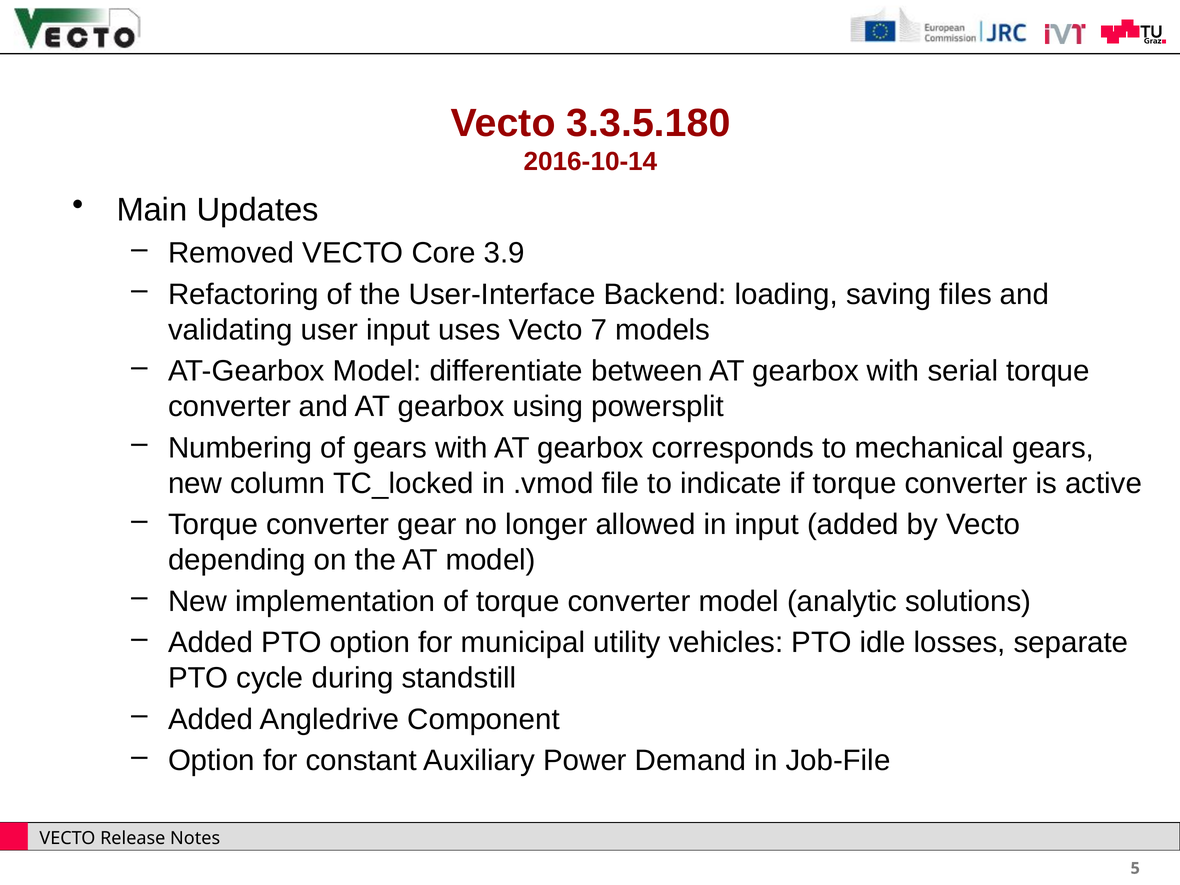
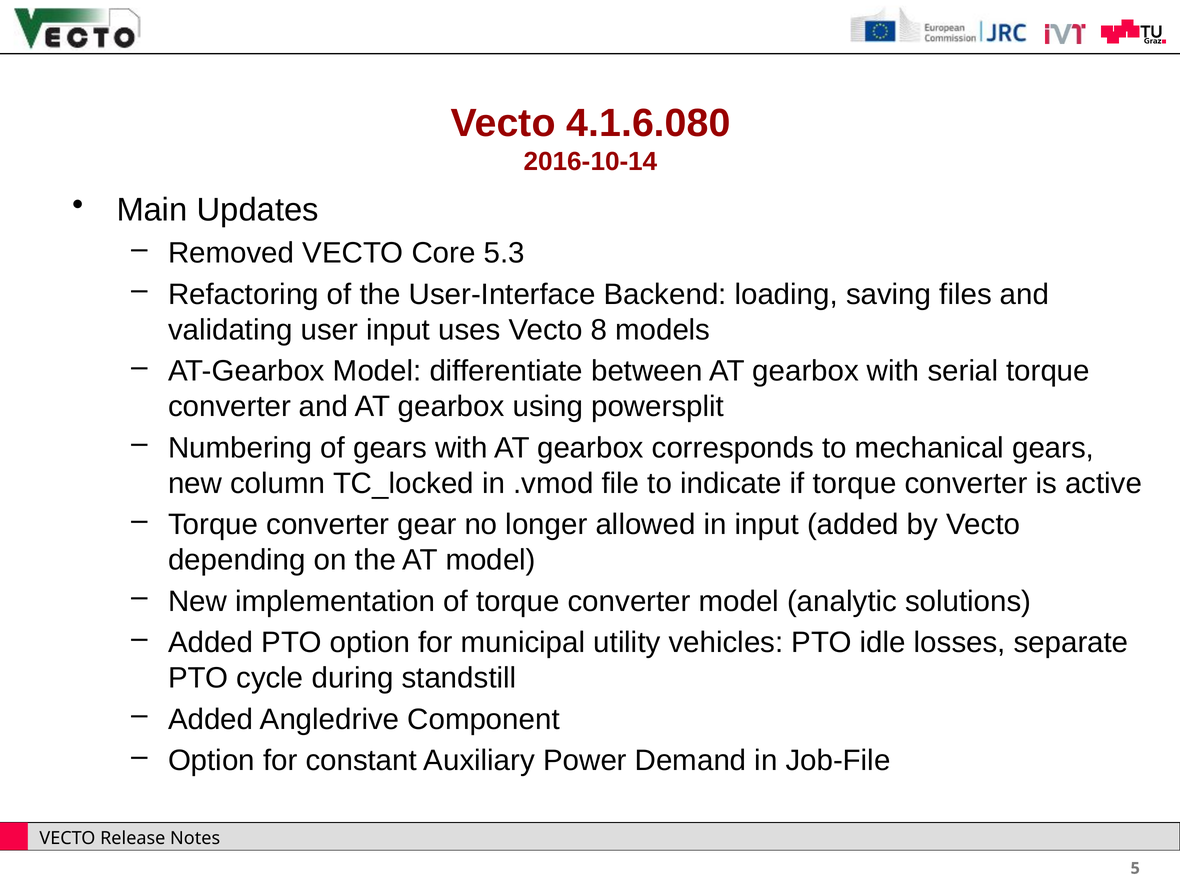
3.3.5.180: 3.3.5.180 -> 4.1.6.080 (648, 123)
3.9: 3.9 -> 5.3 (504, 253)
7: 7 -> 8 (599, 330)
